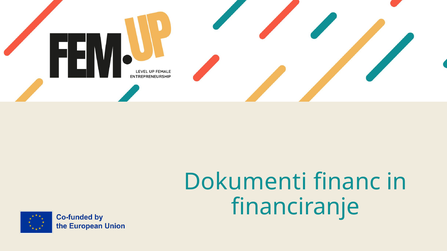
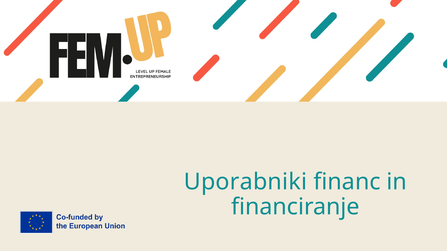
Dokumenti: Dokumenti -> Uporabniki (245, 182)
